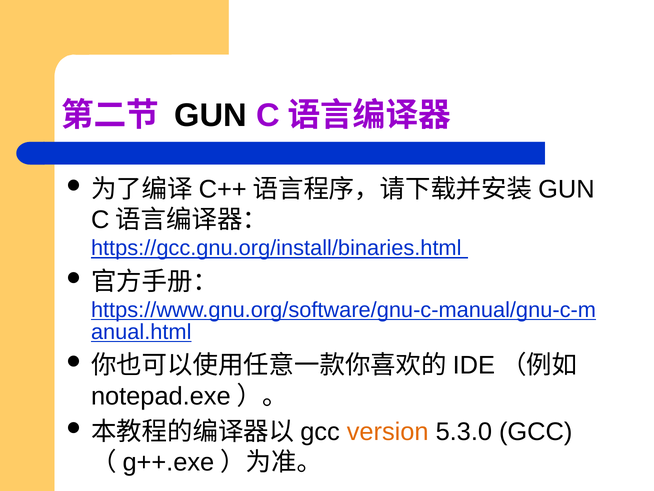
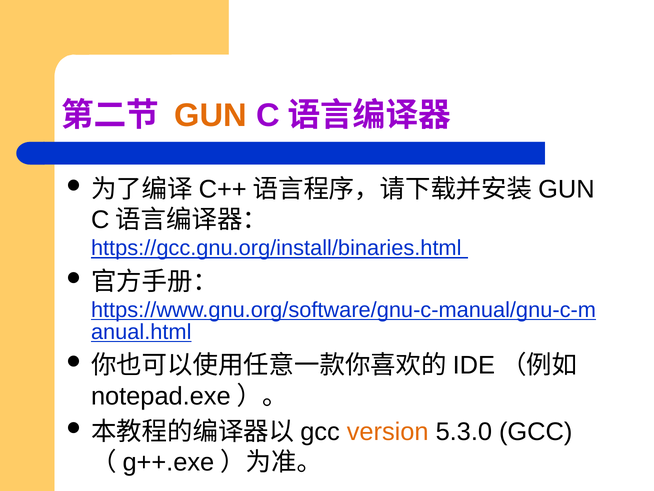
GUN colour: black -> orange (211, 115)
